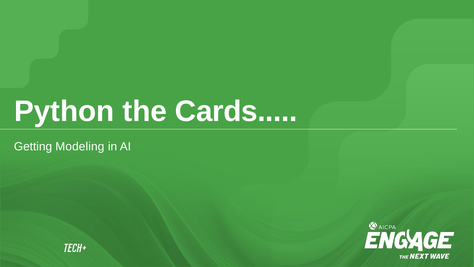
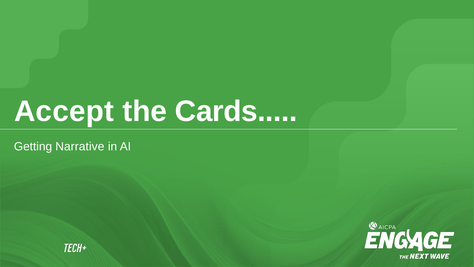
Python: Python -> Accept (64, 111)
Modeling: Modeling -> Narrative (80, 146)
